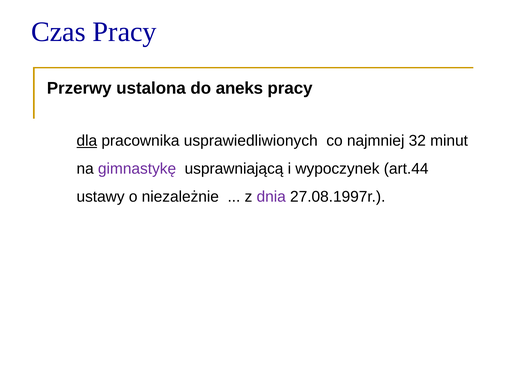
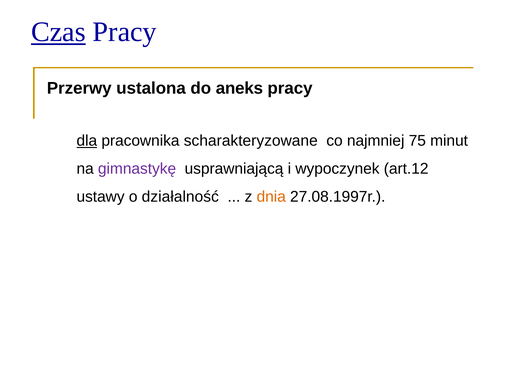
Czas underline: none -> present (58, 32)
usprawiedliwionych: usprawiedliwionych -> scharakteryzowane (251, 141)
32: 32 -> 75 (417, 141)
art.44: art.44 -> art.12 (406, 168)
niezależnie: niezależnie -> działalność (180, 196)
dnia colour: purple -> orange (271, 196)
